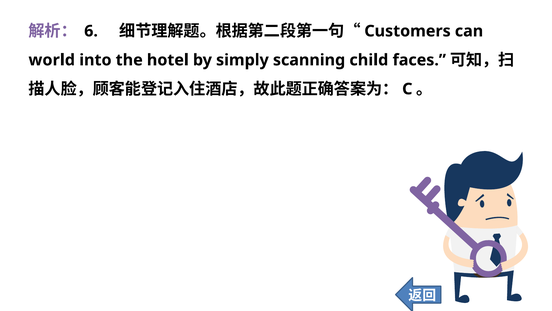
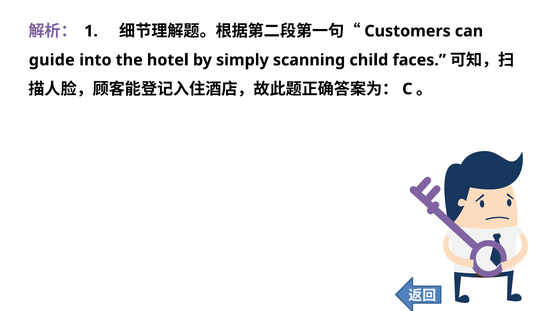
6: 6 -> 1 (91, 31)
world: world -> guide (52, 60)
